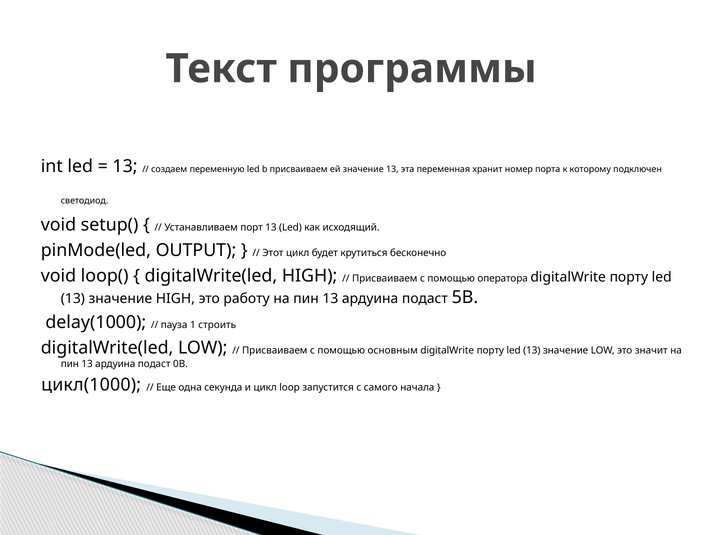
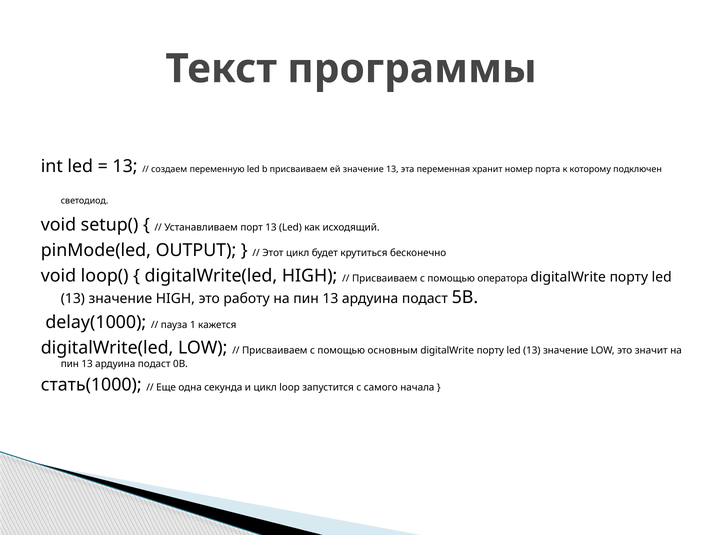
строить: строить -> кажется (217, 325)
цикл(1000: цикл(1000 -> стать(1000 (91, 385)
